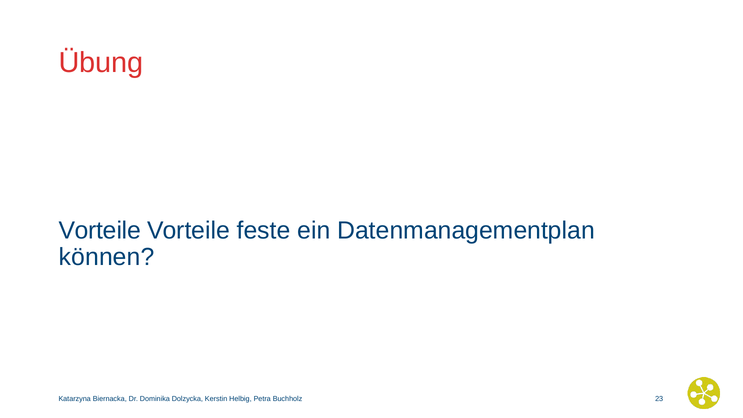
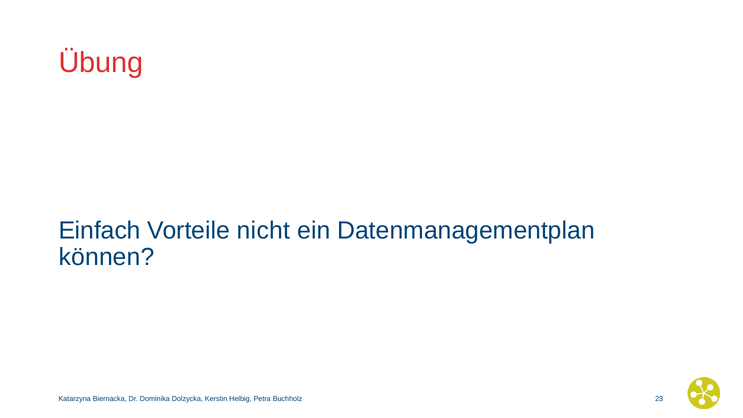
Vorteile: Vorteile -> Einfach (100, 230)
feste: feste -> nicht (264, 230)
